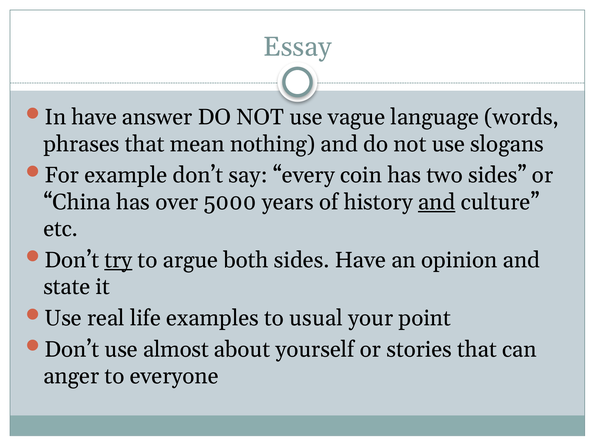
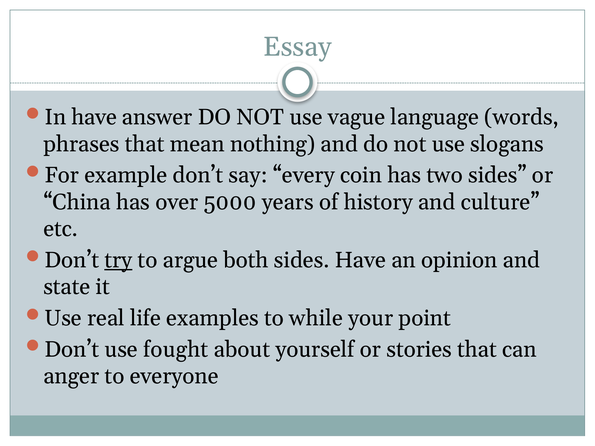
and underline: present -> none (437, 202)
usual: usual -> while (316, 318)
almost: almost -> fought (176, 350)
